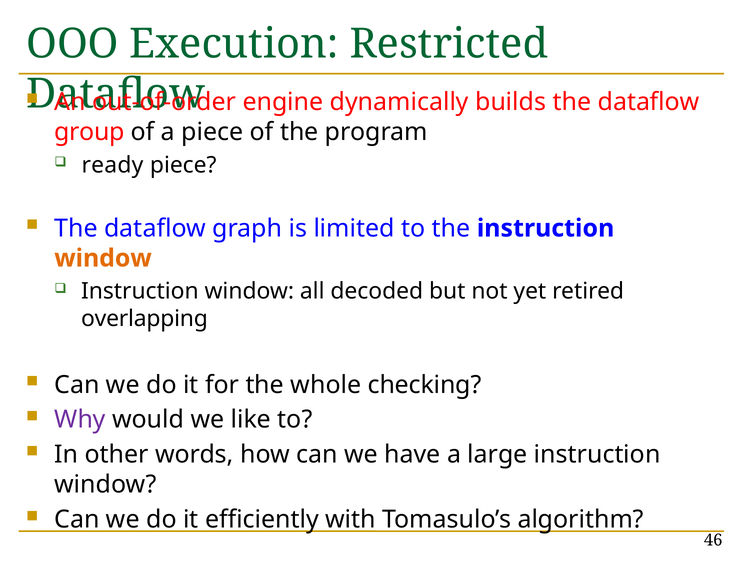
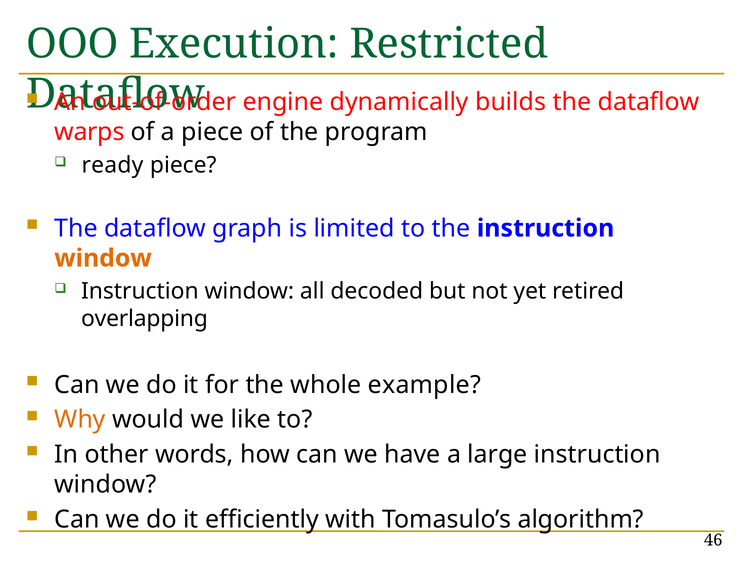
group: group -> warps (89, 132)
checking: checking -> example (424, 385)
Why colour: purple -> orange (80, 420)
